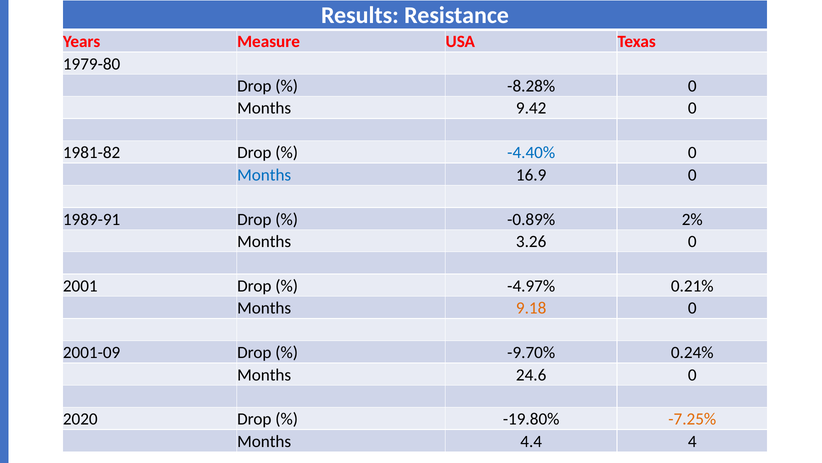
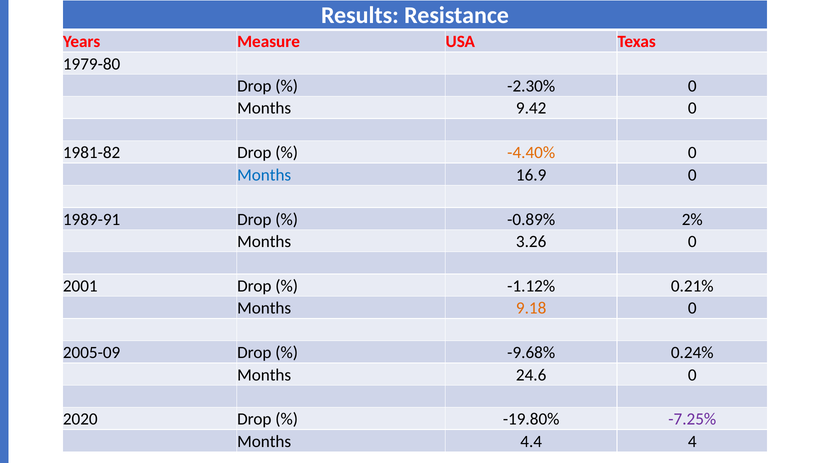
-8.28%: -8.28% -> -2.30% (531, 86)
-4.40% colour: blue -> orange (531, 152)
-4.97%: -4.97% -> -1.12% (531, 286)
2001-09: 2001-09 -> 2005-09 (92, 352)
-9.70%: -9.70% -> -9.68% (531, 352)
-7.25% colour: orange -> purple (692, 419)
